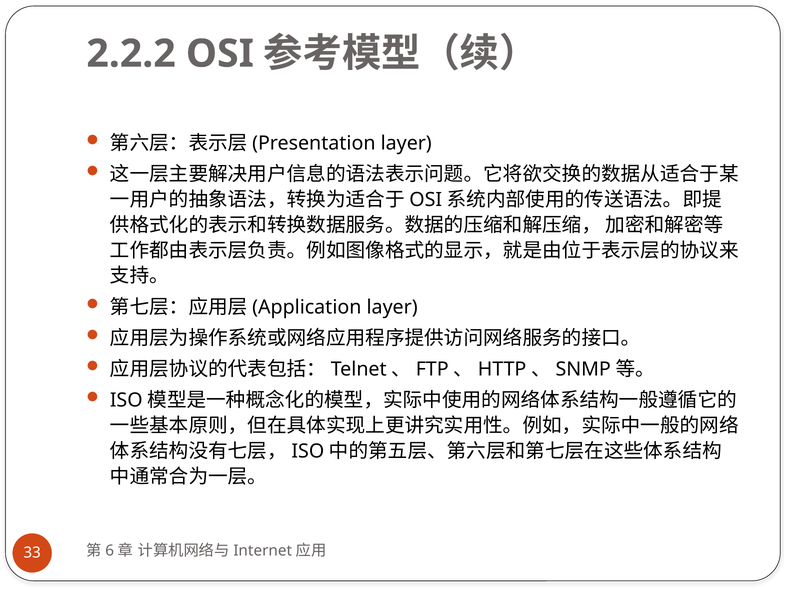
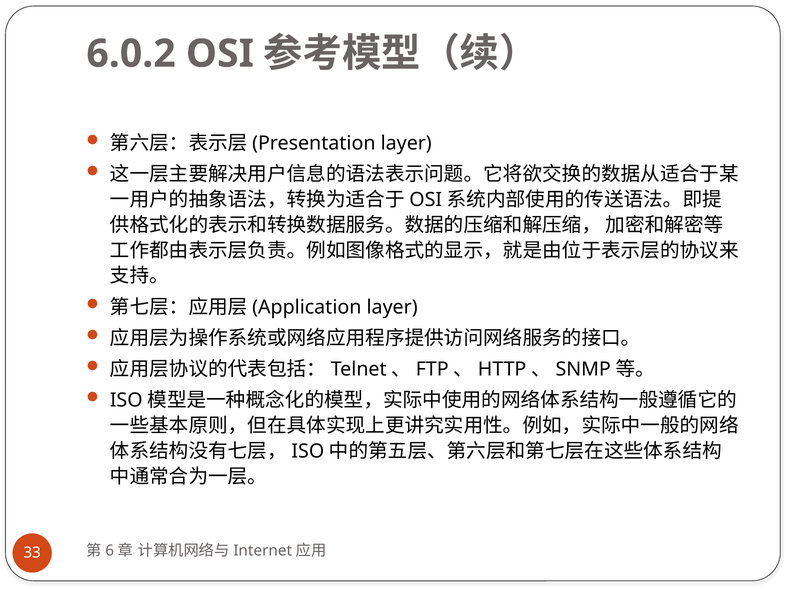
2.2.2: 2.2.2 -> 6.0.2 (131, 54)
